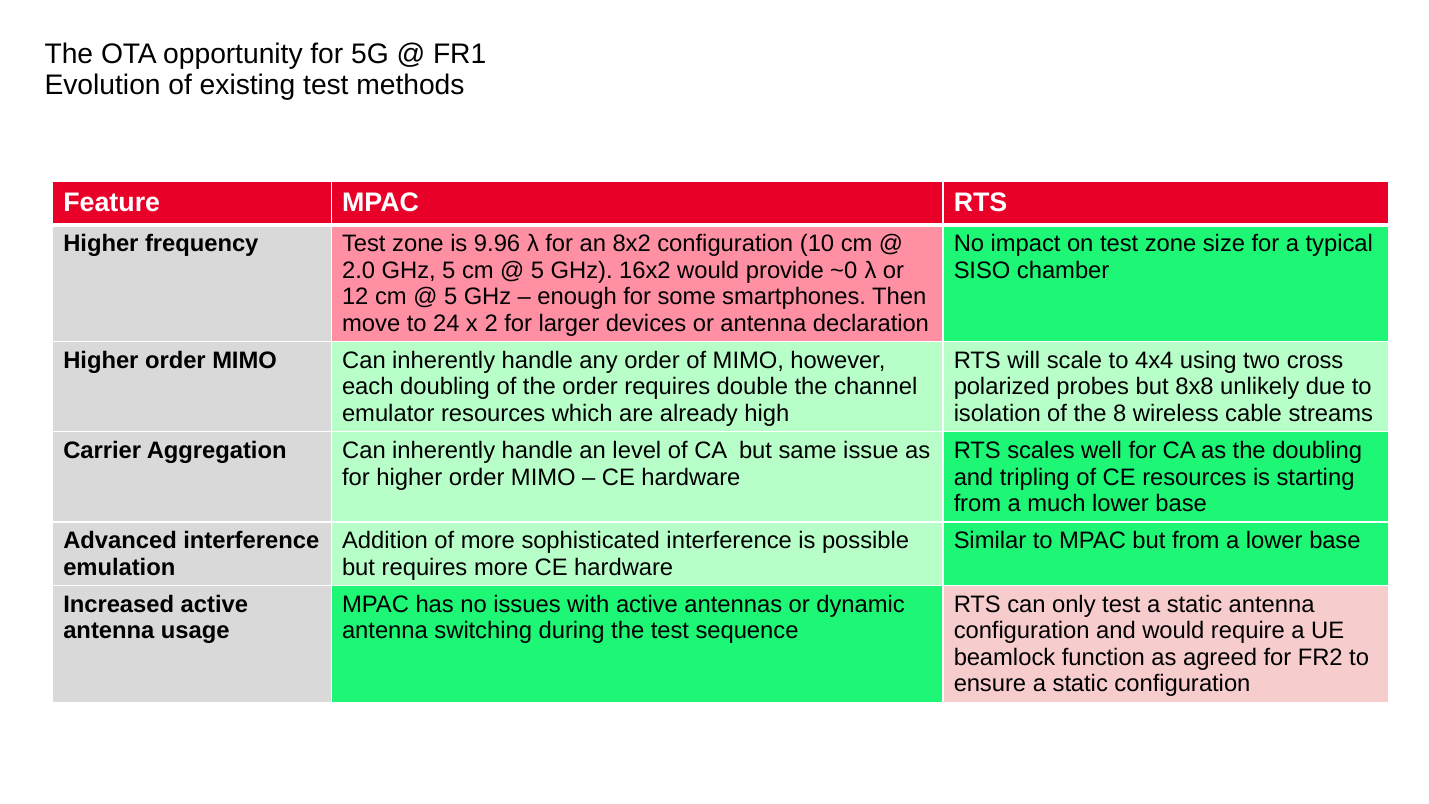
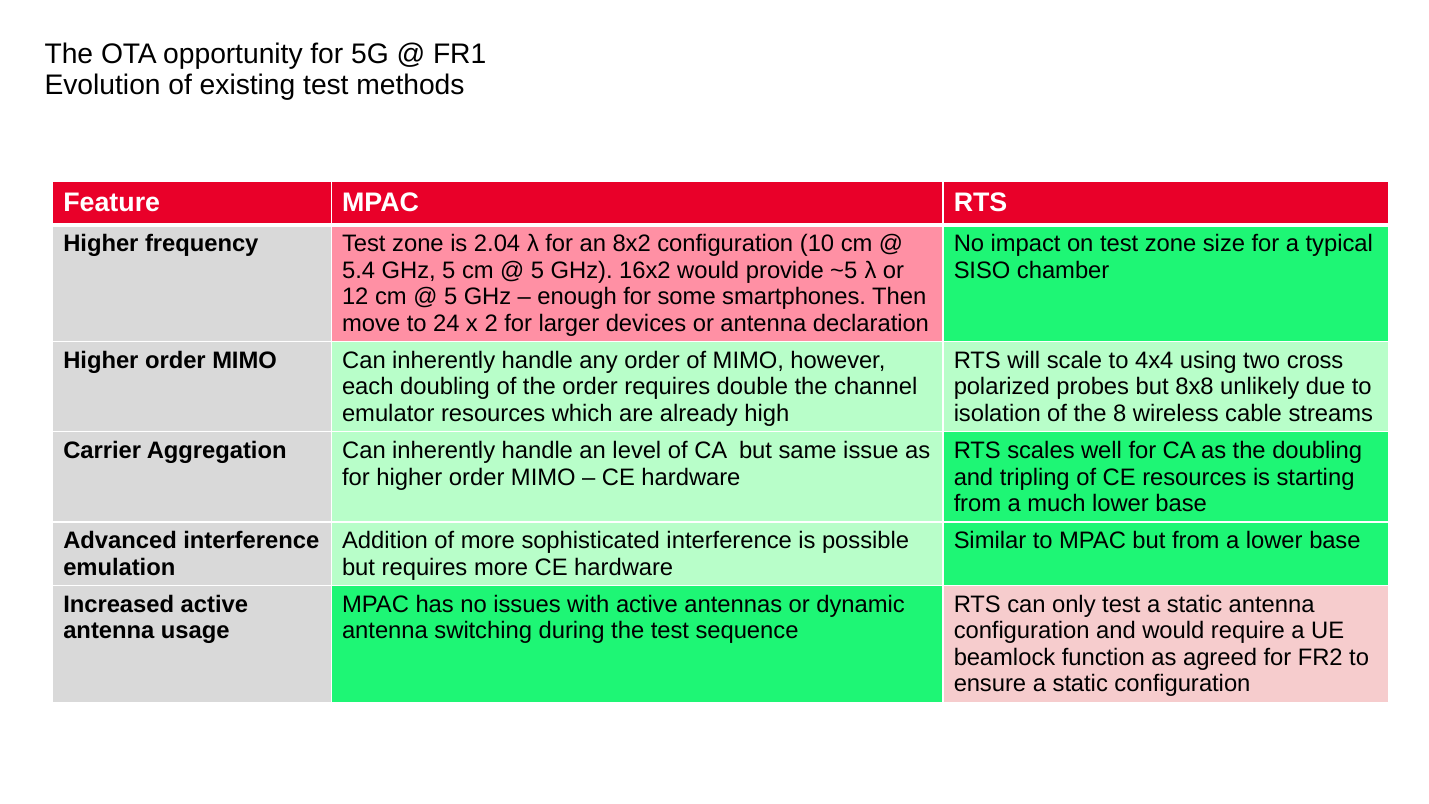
9.96: 9.96 -> 2.04 (497, 244)
2.0: 2.0 -> 5.4 (359, 270)
~0: ~0 -> ~5 (844, 270)
